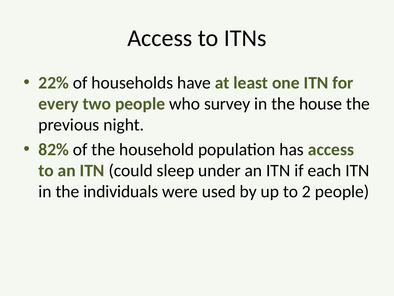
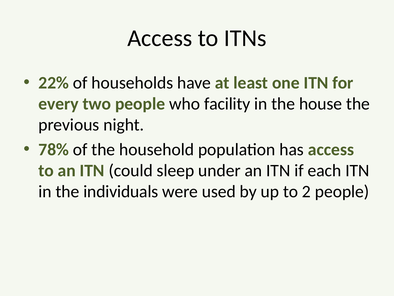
survey: survey -> facility (227, 104)
82%: 82% -> 78% (54, 149)
